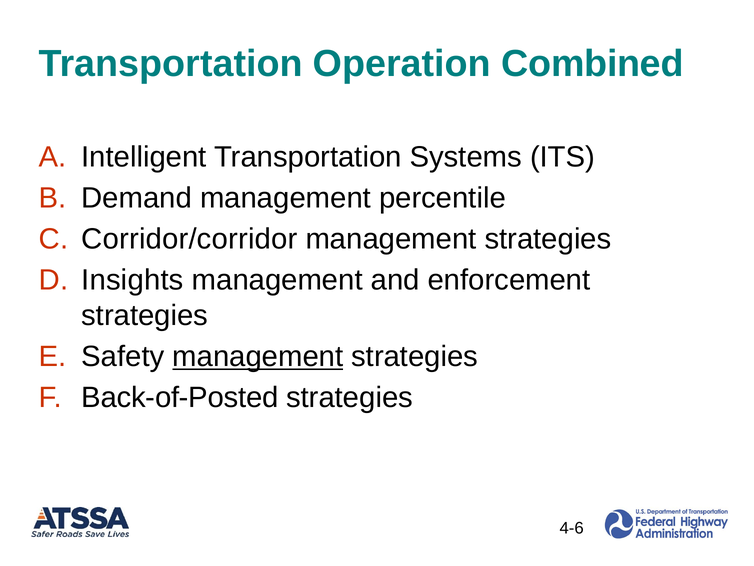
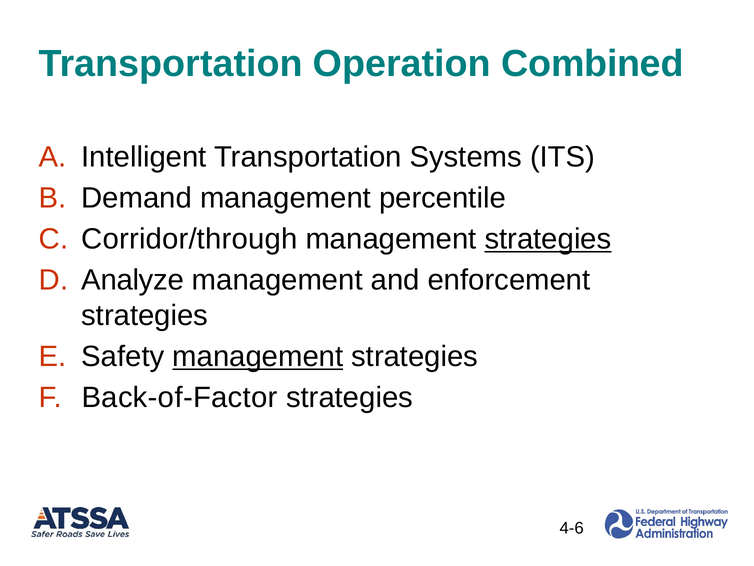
Corridor/corridor: Corridor/corridor -> Corridor/through (189, 239)
strategies underline: none -> present (548, 239)
Insights: Insights -> Analyze (133, 280)
Back-of-Posted: Back-of-Posted -> Back-of-Factor (180, 397)
